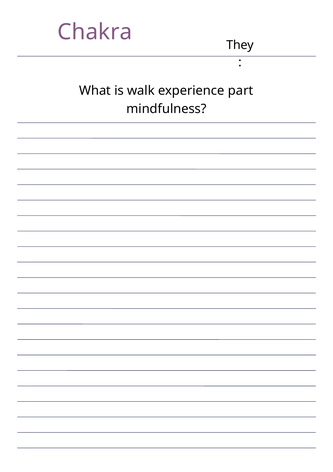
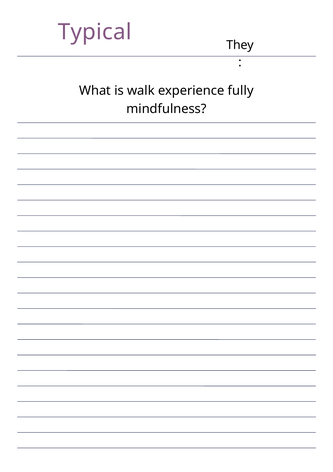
Chakra: Chakra -> Typical (95, 32)
part: part -> fully (241, 91)
